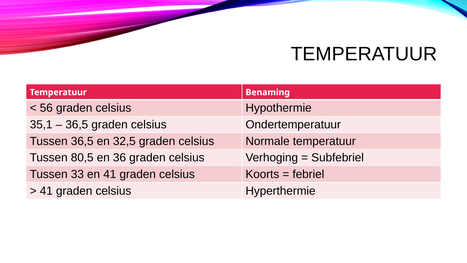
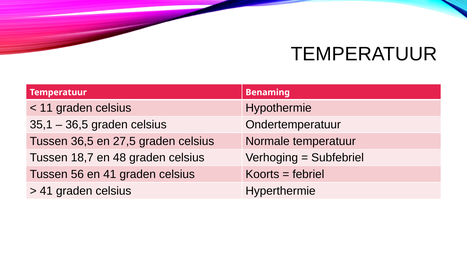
56: 56 -> 11 (46, 108)
32,5: 32,5 -> 27,5 (124, 141)
80,5: 80,5 -> 18,7 (82, 158)
36: 36 -> 48 (119, 158)
33: 33 -> 56 (77, 174)
